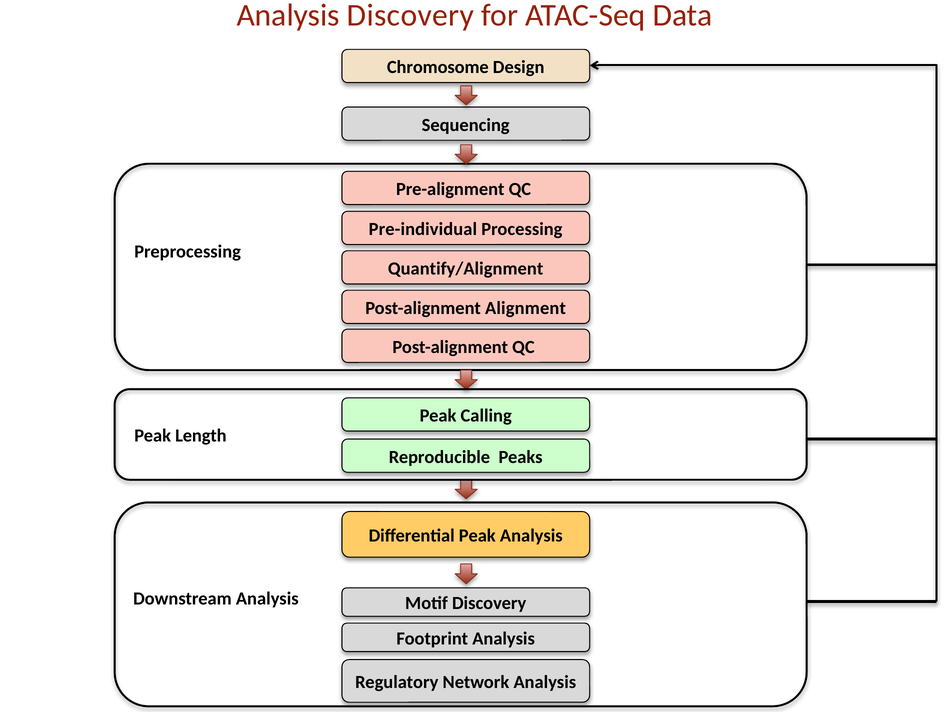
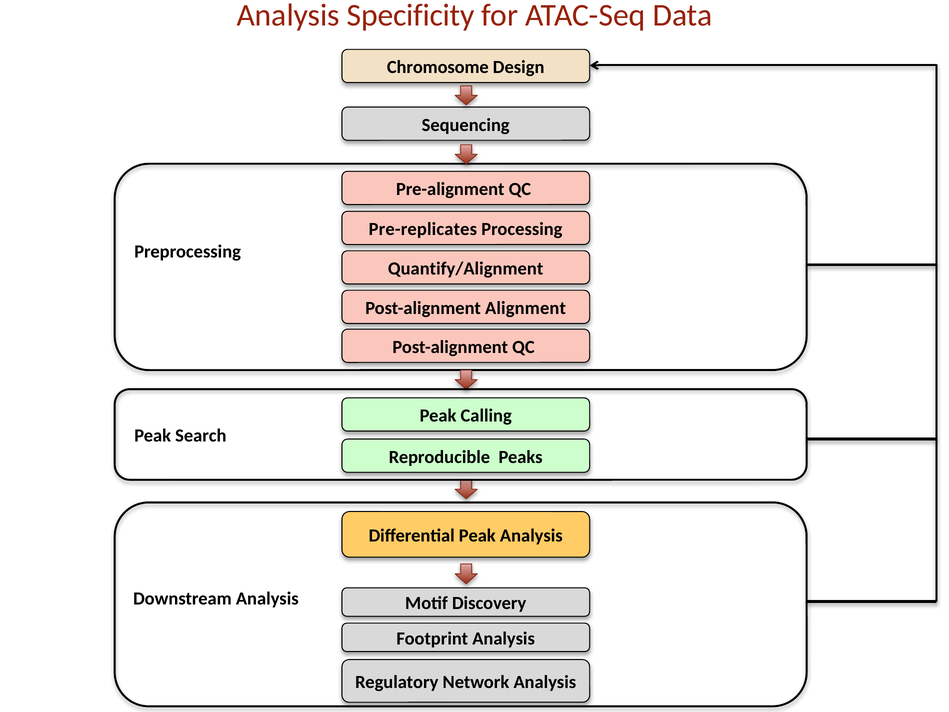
Analysis Discovery: Discovery -> Specificity (411, 16)
Pre-individual: Pre-individual -> Pre-replicates (423, 229)
Length: Length -> Search (201, 435)
